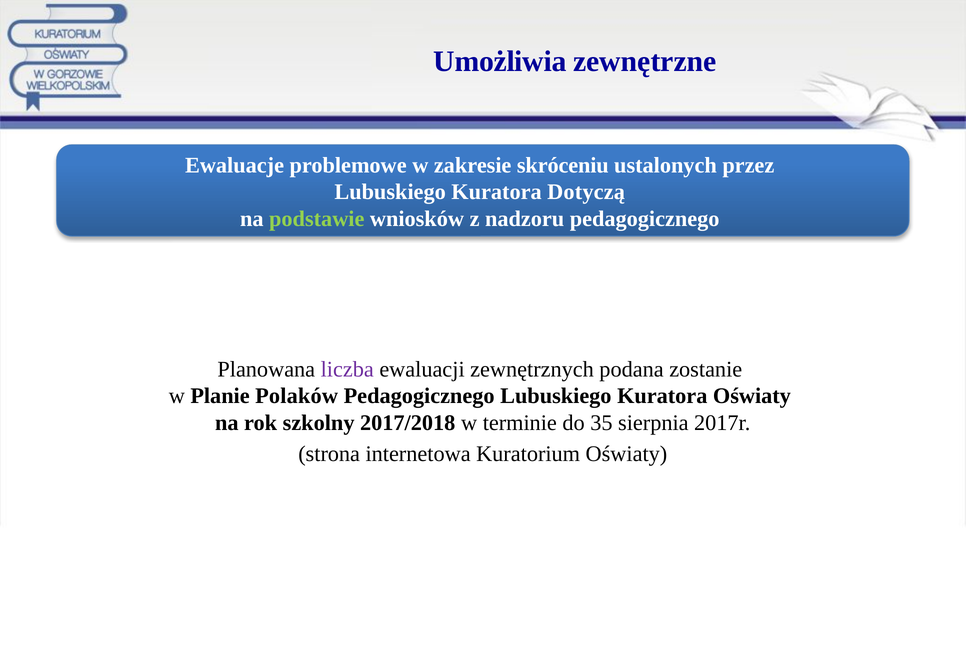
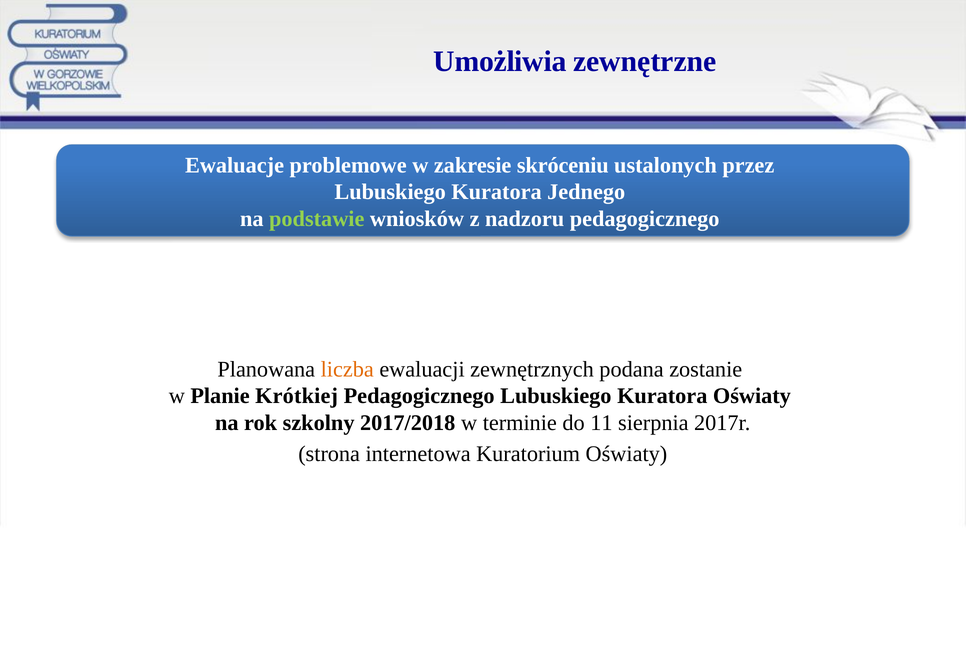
Dotyczą: Dotyczą -> Jednego (586, 192)
liczba colour: purple -> orange (347, 369)
Polaków: Polaków -> Krótkiej (297, 396)
35: 35 -> 11 (601, 423)
